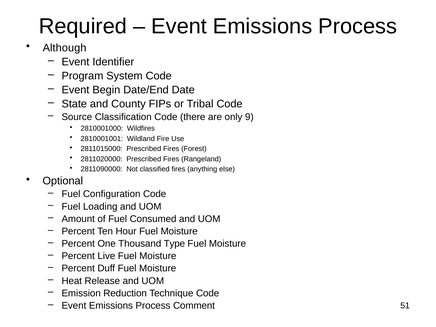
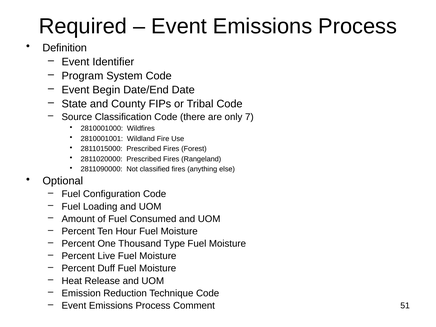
Although: Although -> Definition (65, 48)
9: 9 -> 7 (249, 117)
